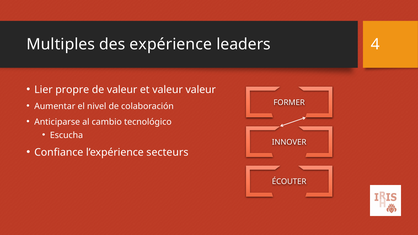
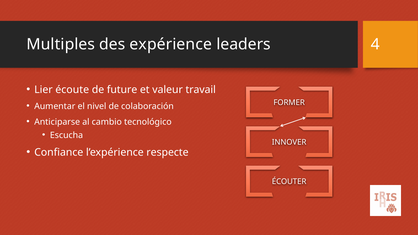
propre: propre -> écoute (72, 90)
de valeur: valeur -> future (122, 90)
valeur valeur: valeur -> travail (201, 90)
secteurs: secteurs -> respecte (167, 152)
